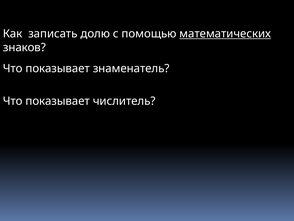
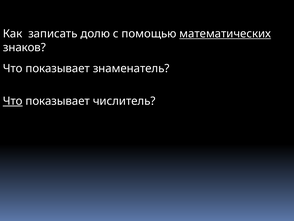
Что underline: none -> present (13, 101)
